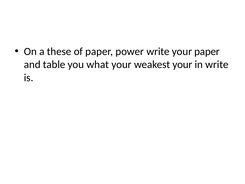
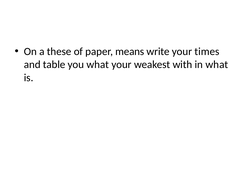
power: power -> means (130, 51)
your paper: paper -> times (207, 51)
weakest your: your -> with (182, 64)
in write: write -> what (217, 64)
